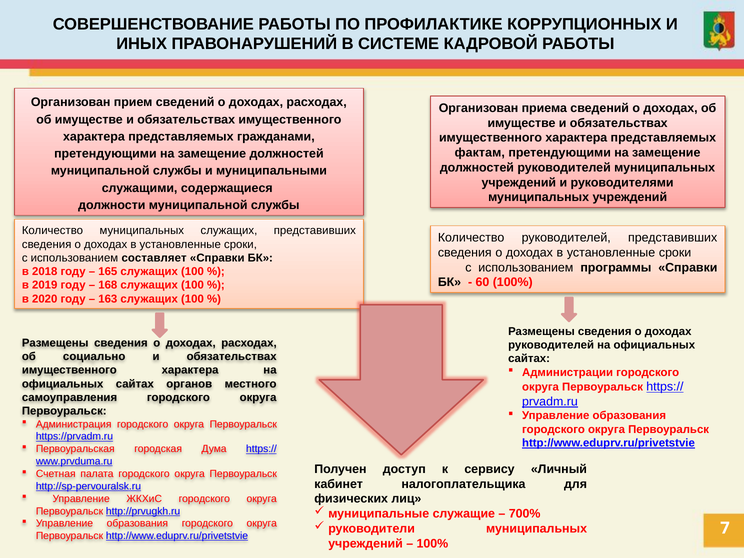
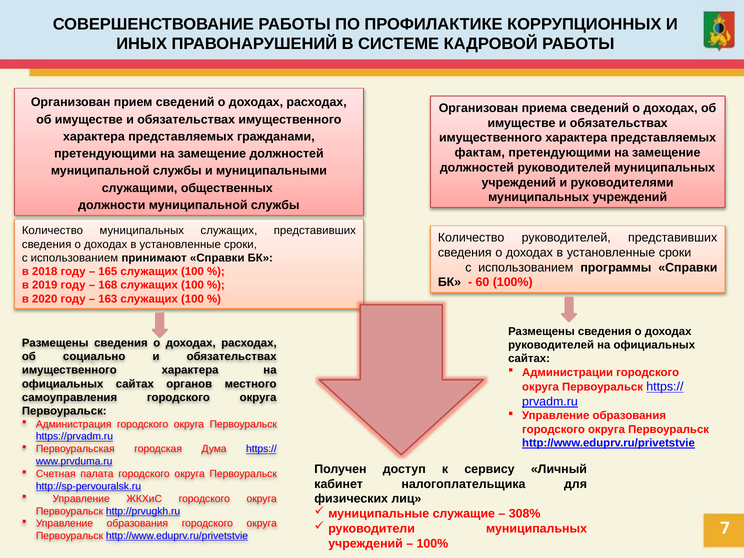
содержащиеся: содержащиеся -> общественных (227, 188)
составляет: составляет -> принимают (154, 258)
700%: 700% -> 308% (525, 514)
